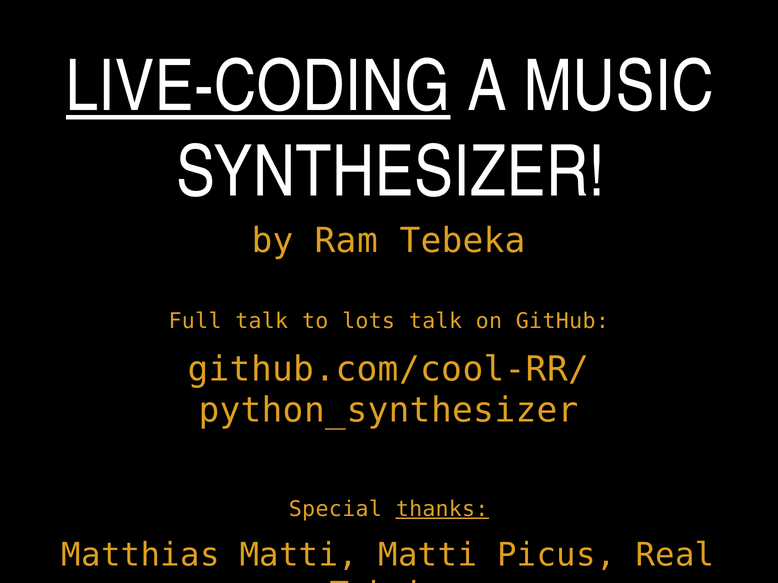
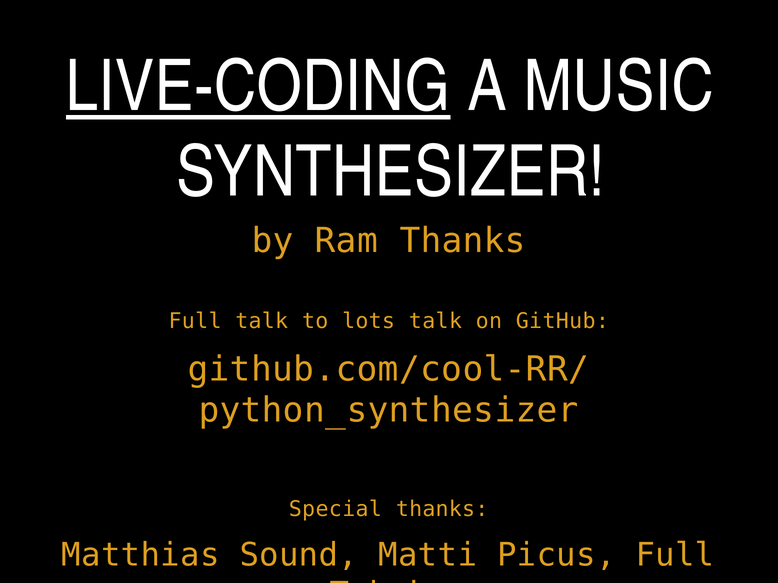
Ram Tebeka: Tebeka -> Thanks (463, 241)
thanks underline: present -> none (442, 509)
Matthias Matti: Matti -> Sound (299, 556)
Picus Real: Real -> Full (675, 556)
